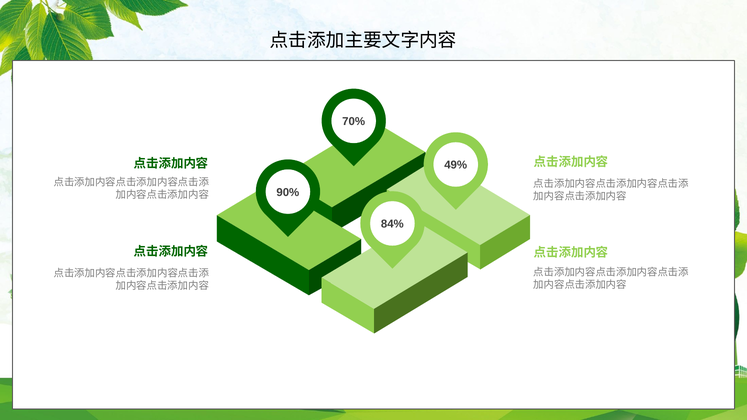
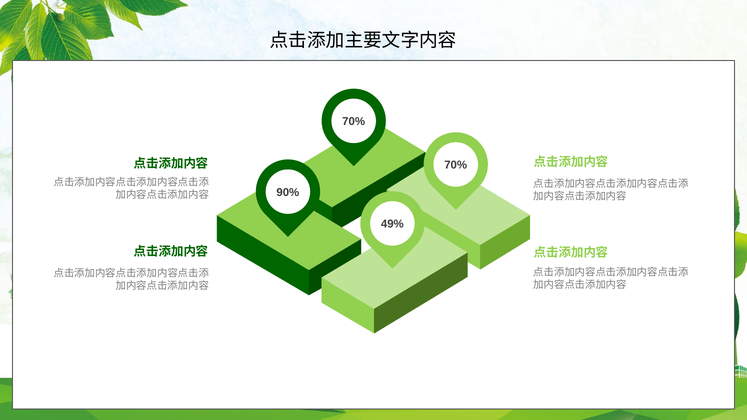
49%: 49% -> 70% (456, 165)
84%: 84% -> 49% (392, 224)
